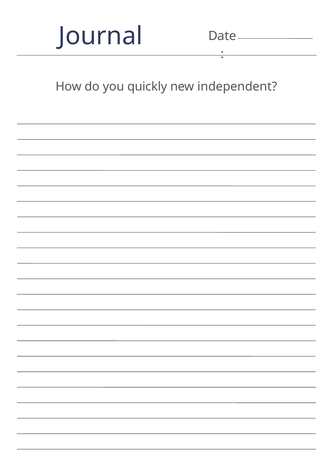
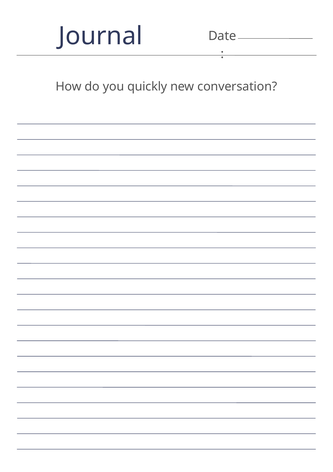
independent: independent -> conversation (237, 86)
